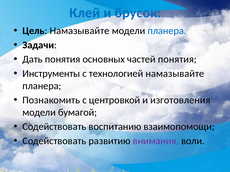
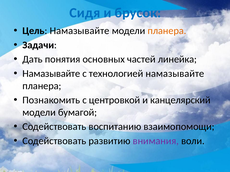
Клей: Клей -> Сидя (85, 13)
планера colour: blue -> orange (167, 31)
частей понятия: понятия -> линейка (177, 59)
Инструменты: Инструменты -> Намазывайте (51, 74)
изготовления: изготовления -> канцелярский (180, 100)
